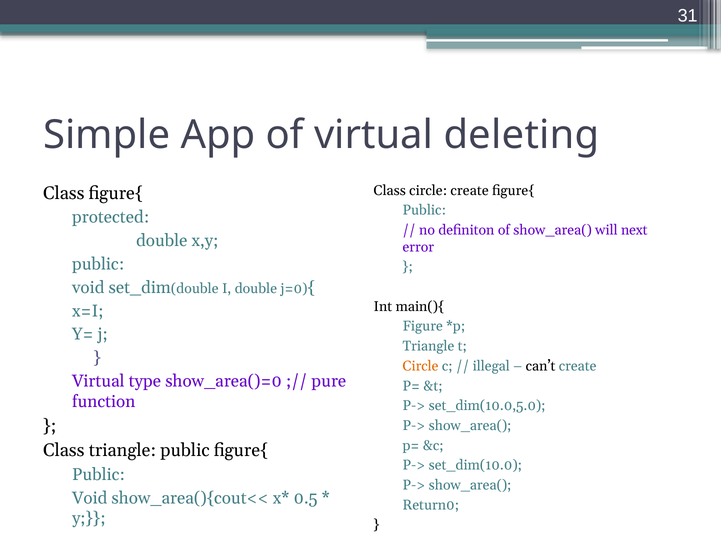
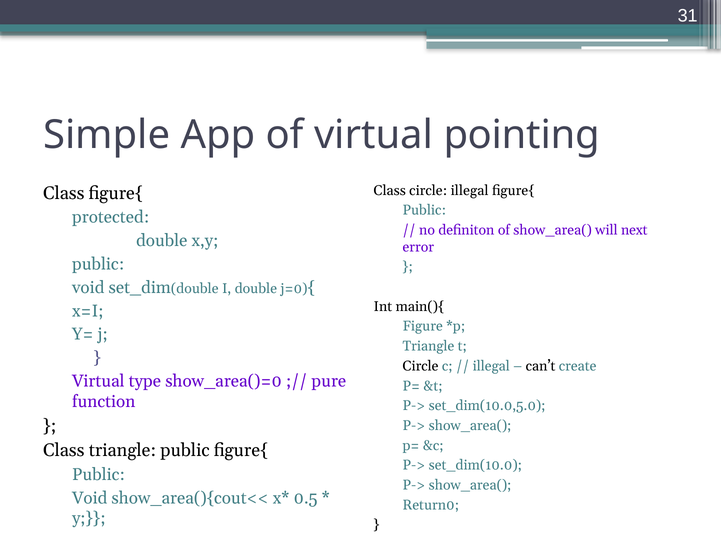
deleting: deleting -> pointing (522, 135)
circle create: create -> illegal (470, 190)
Circle colour: orange -> black (421, 366)
